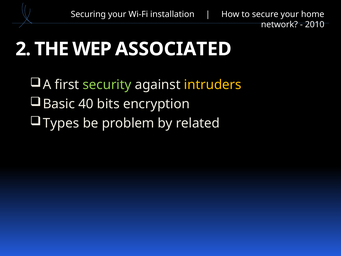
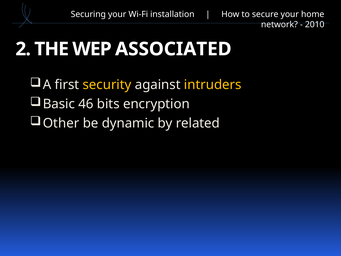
security colour: light green -> yellow (107, 85)
40: 40 -> 46 (86, 104)
Types: Types -> Other (61, 123)
problem: problem -> dynamic (128, 123)
